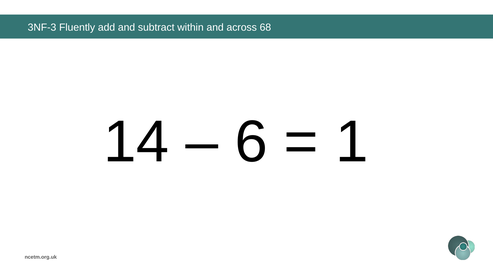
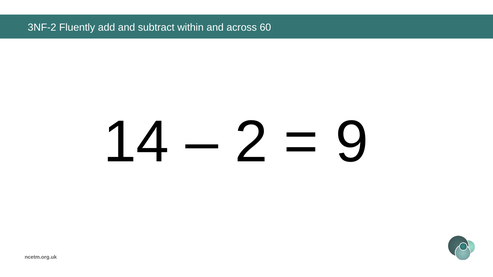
3NF-3: 3NF-3 -> 3NF-2 (42, 28)
68: 68 -> 60 (265, 28)
6: 6 -> 2 (251, 142)
1: 1 -> 9 (352, 142)
